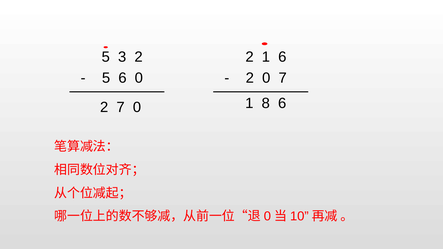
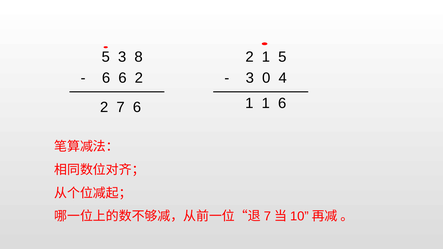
3 2: 2 -> 8 (139, 57)
1 6: 6 -> 5 (282, 57)
5: 5 -> 6 (106, 78)
6 0: 0 -> 2 (139, 78)
2: 2 -> 3 (250, 78)
0 7: 7 -> 4 (283, 78)
7 0: 0 -> 6 (137, 107)
1 8: 8 -> 1 (266, 103)
0: 0 -> 7 (267, 217)
